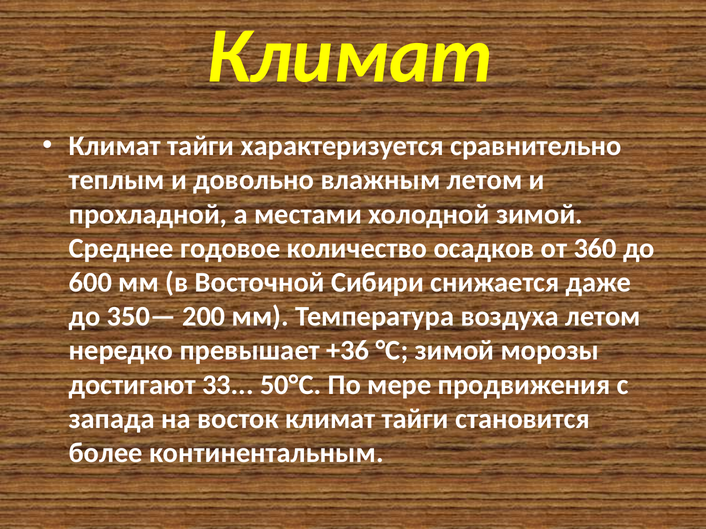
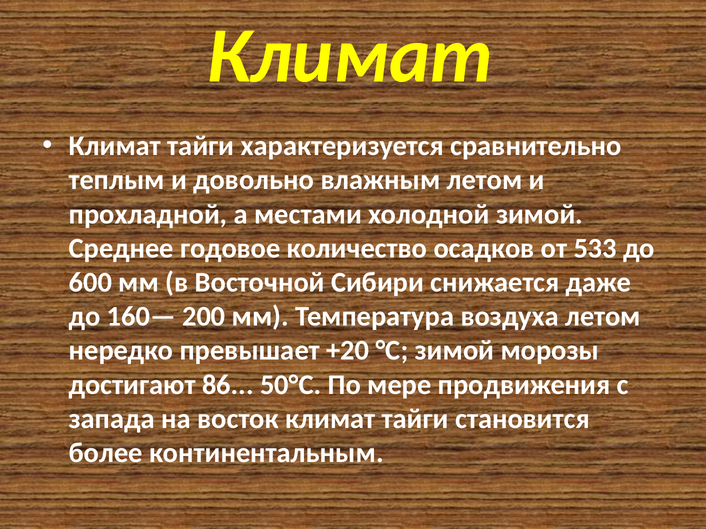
360: 360 -> 533 (595, 249)
350—: 350— -> 160— (141, 317)
+36: +36 -> +20 (348, 351)
33: 33 -> 86 (228, 385)
